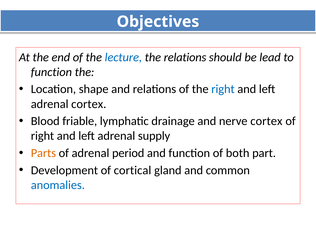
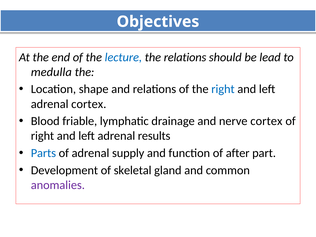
function: function -> medulla (51, 72)
supply: supply -> results (154, 136)
Parts colour: orange -> blue (43, 153)
period: period -> supply (128, 153)
both: both -> after (238, 153)
cortical: cortical -> skeletal (133, 170)
anomalies colour: blue -> purple (58, 185)
